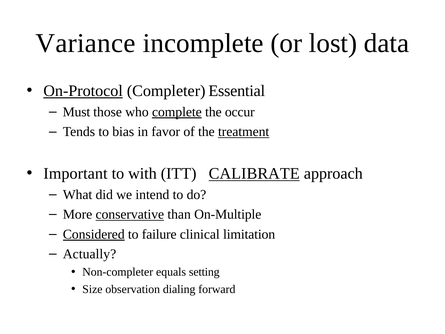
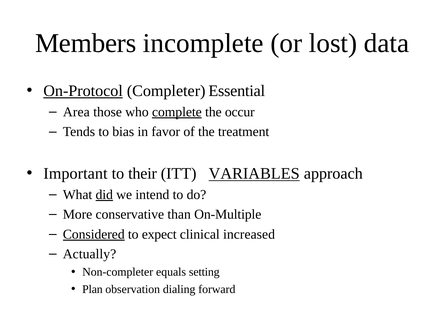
Variance: Variance -> Members (86, 43)
Must: Must -> Area (76, 112)
treatment underline: present -> none (244, 132)
with: with -> their (143, 173)
CALIBRATE: CALIBRATE -> VARIABLES (254, 173)
did underline: none -> present (104, 195)
conservative underline: present -> none (130, 214)
failure: failure -> expect (159, 234)
limitation: limitation -> increased (249, 234)
Size: Size -> Plan (92, 289)
